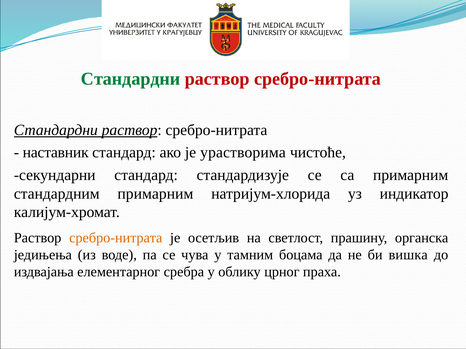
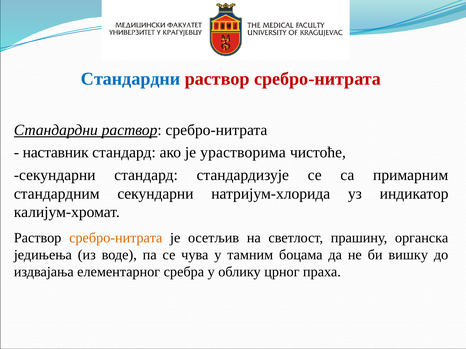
Стандардни colour: green -> blue (131, 79)
стандардним примарним: примарним -> секундарни (155, 194)
вишка: вишка -> вишку (408, 255)
